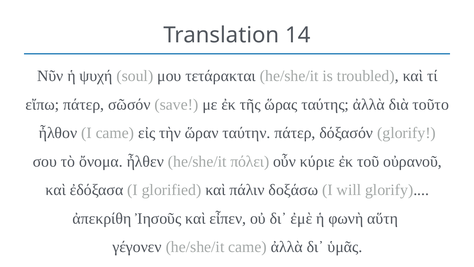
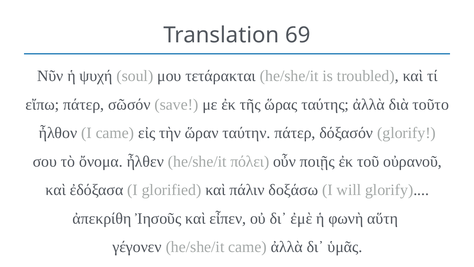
14: 14 -> 69 (298, 35)
κύριε: κύριε -> ποιῇς (317, 161)
